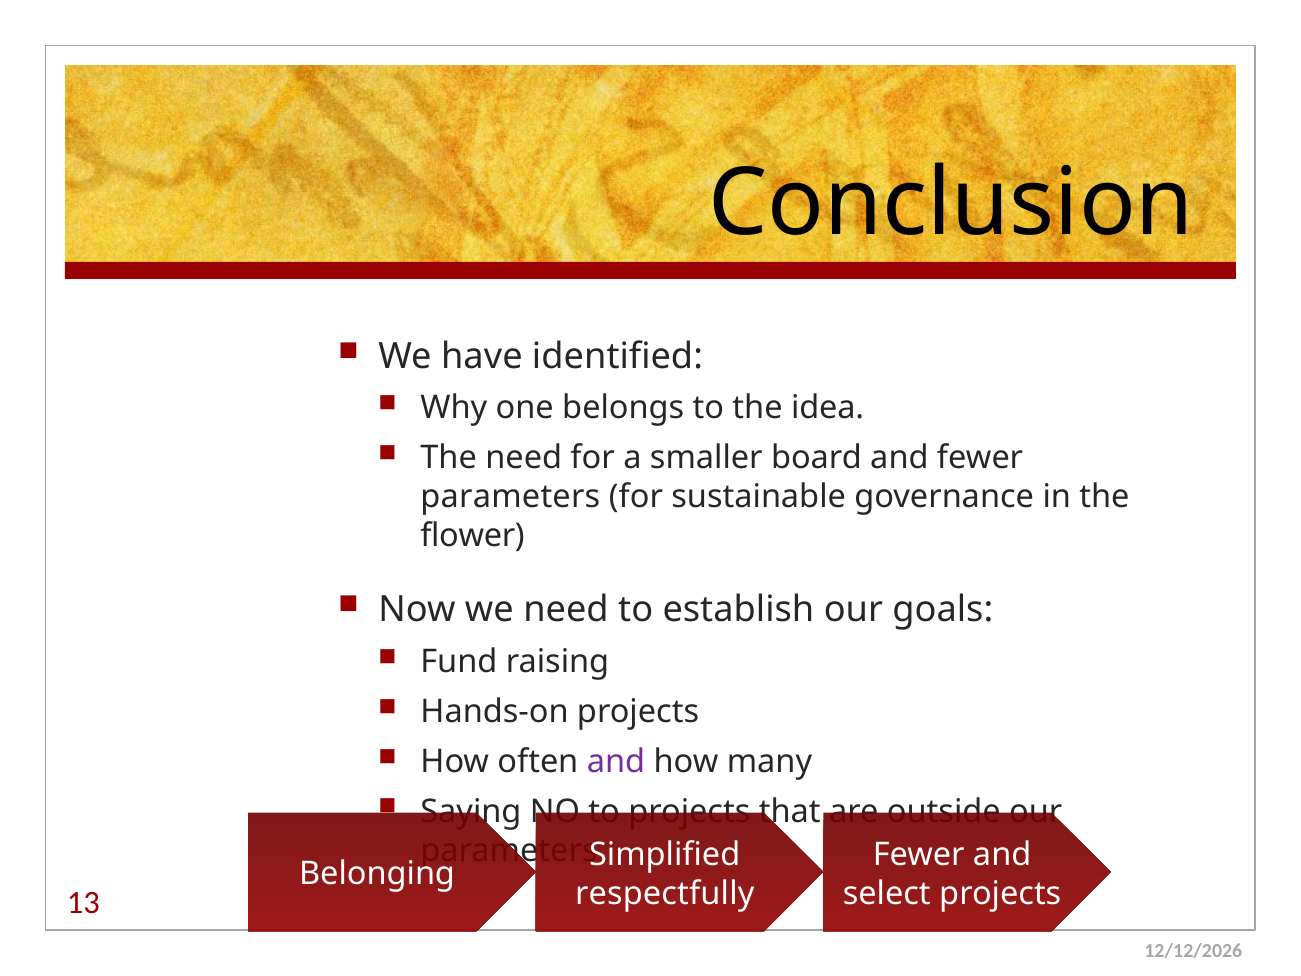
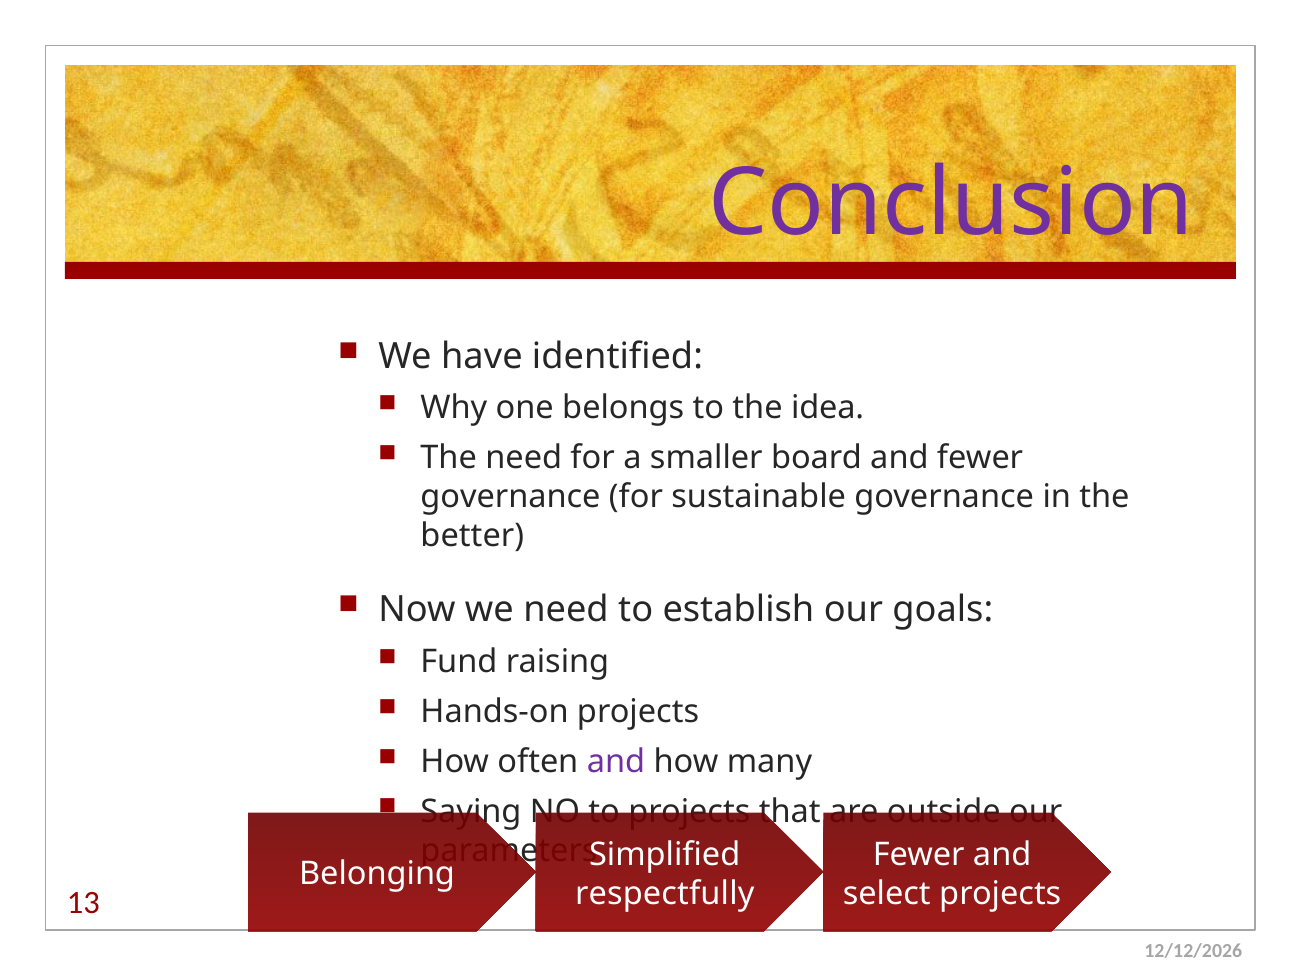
Conclusion colour: black -> purple (951, 203)
parameters: parameters -> governance (511, 497)
flower: flower -> better (472, 536)
